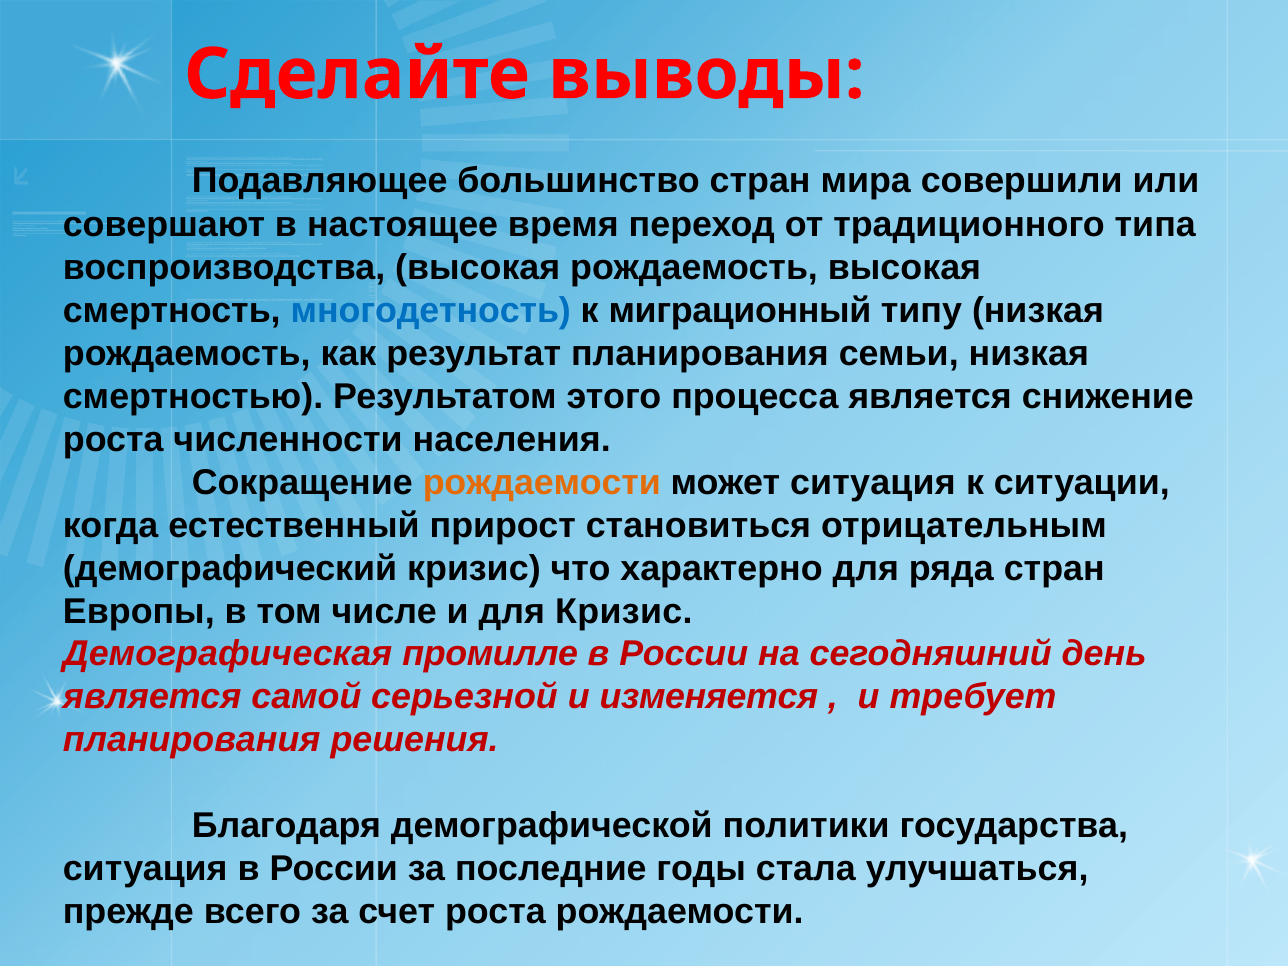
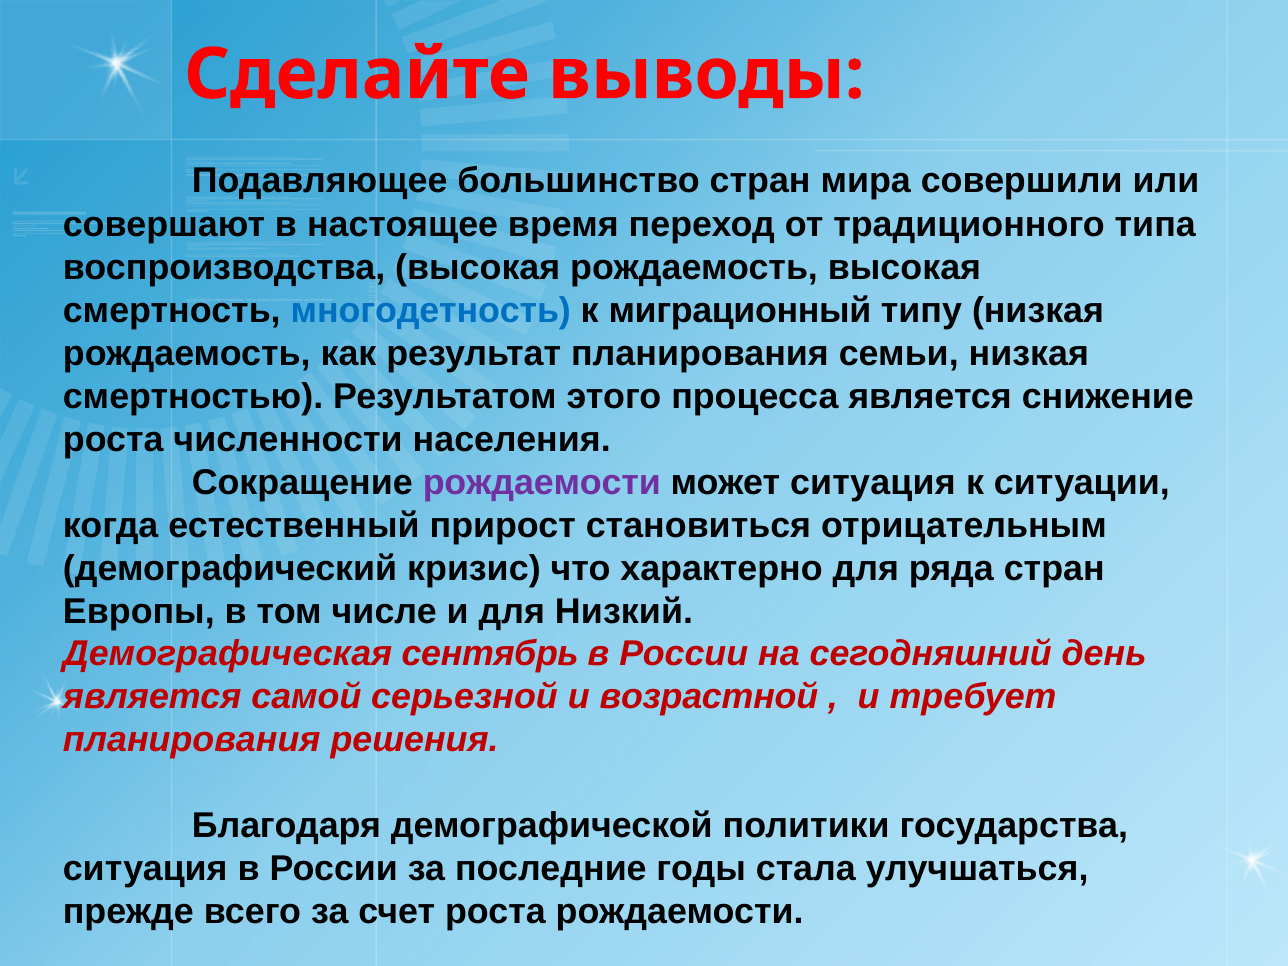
рождаемости colour: orange -> purple (542, 482)
для Кризис: Кризис -> Низкий (624, 611)
промилле: промилле -> сентябрь (490, 654)
изменяется: изменяется -> возрастной (709, 697)
